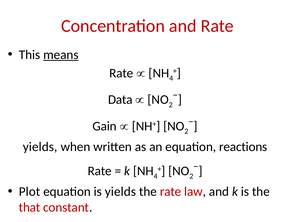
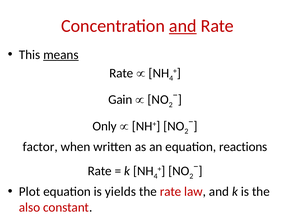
and underline: none -> present (183, 26)
Data: Data -> Gain (120, 99)
Gain: Gain -> Only (105, 126)
yields: yields -> factor (40, 146)
that: that -> also (29, 207)
